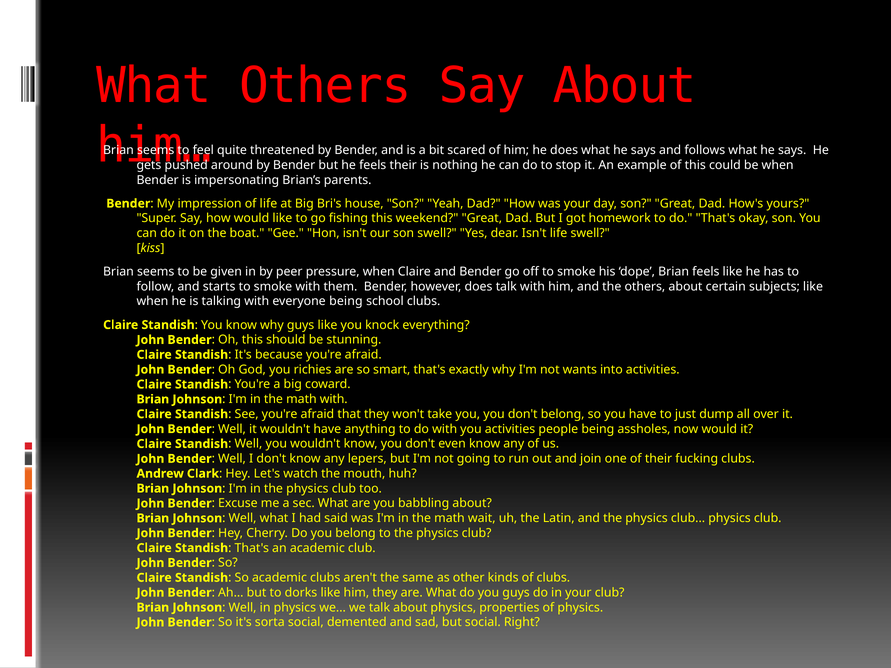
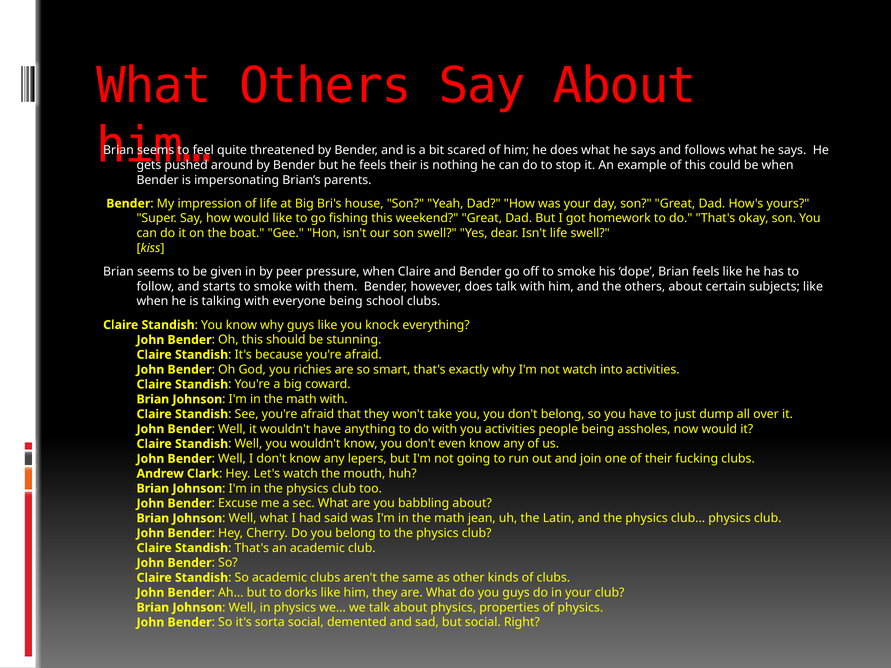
not wants: wants -> watch (580, 370)
wait: wait -> jean (482, 518)
